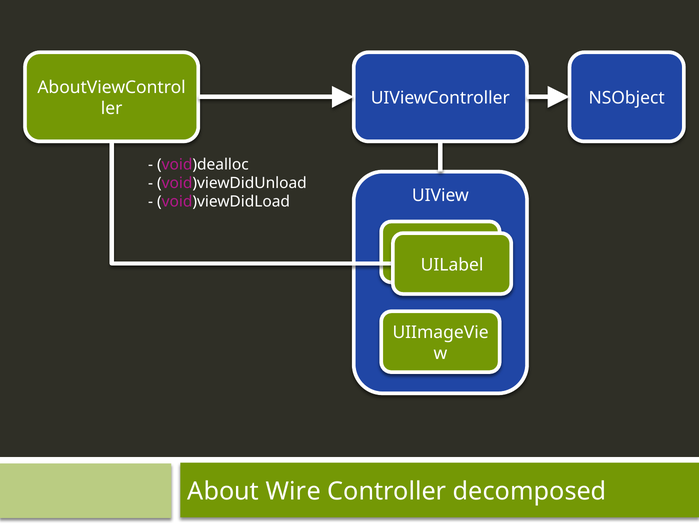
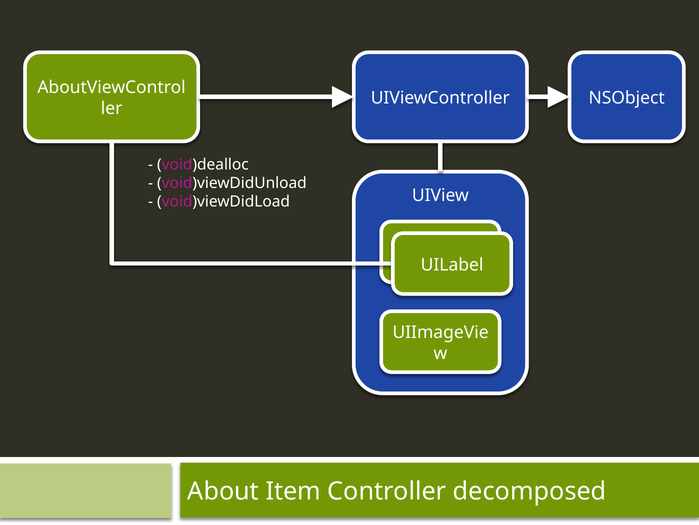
Wire: Wire -> Item (293, 490)
